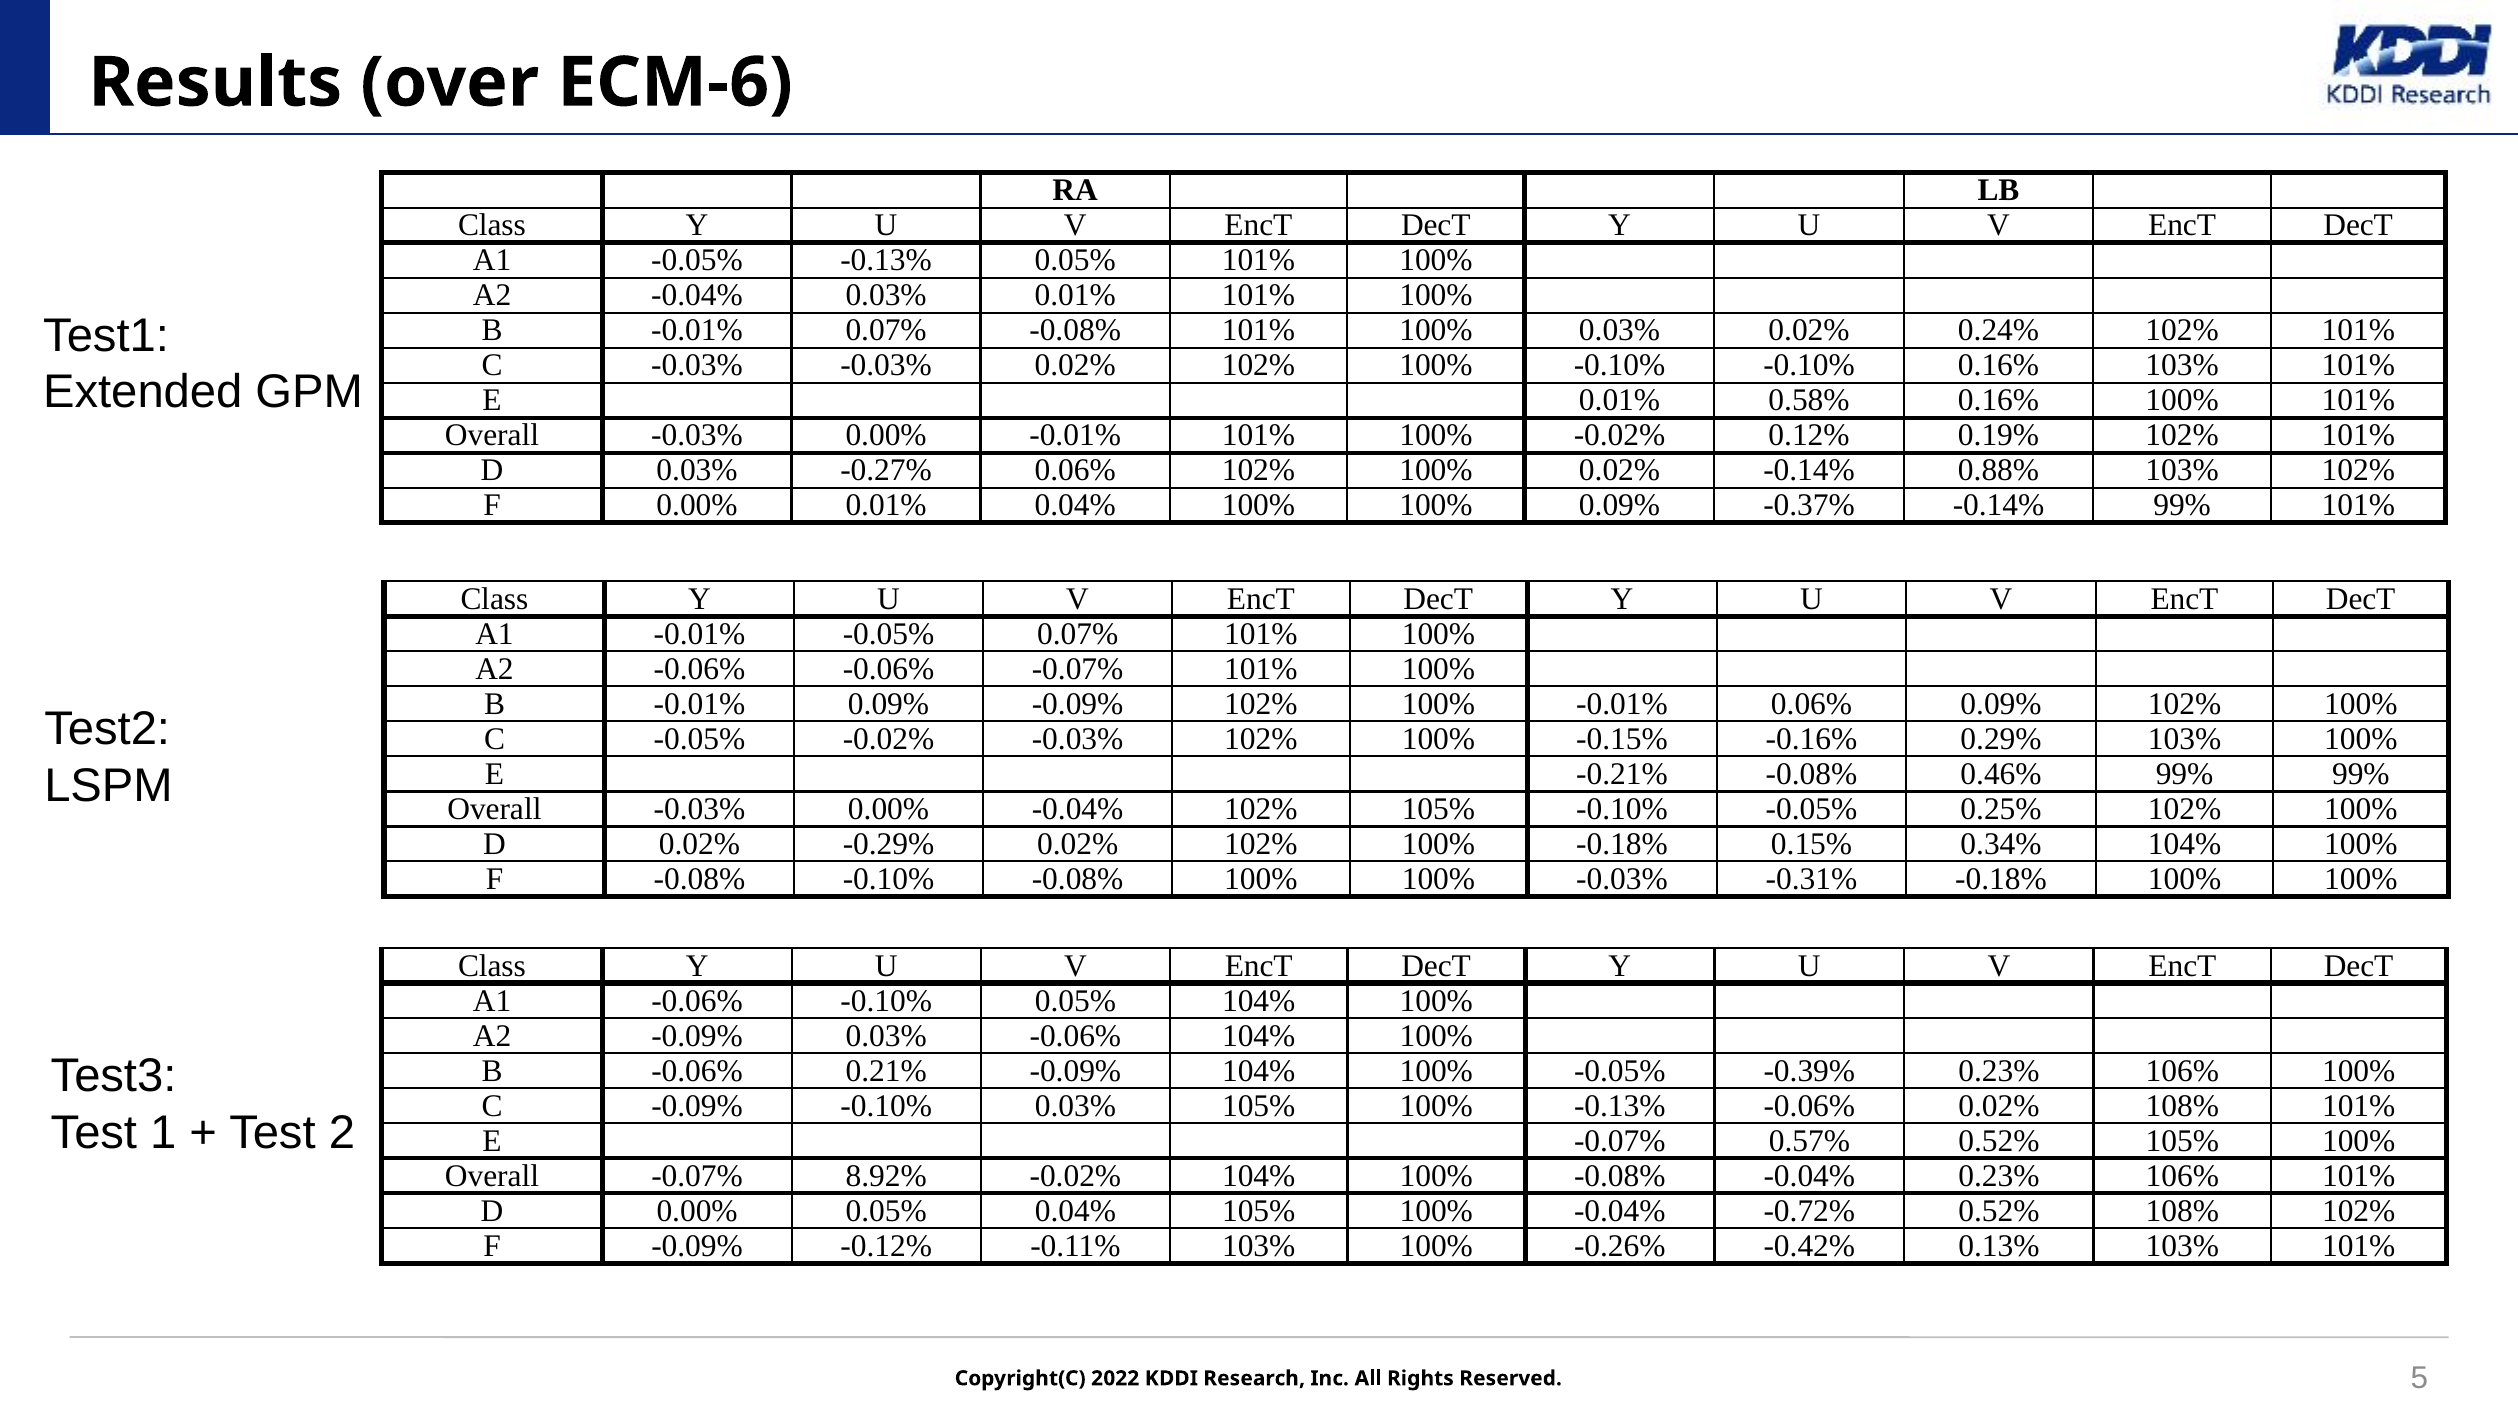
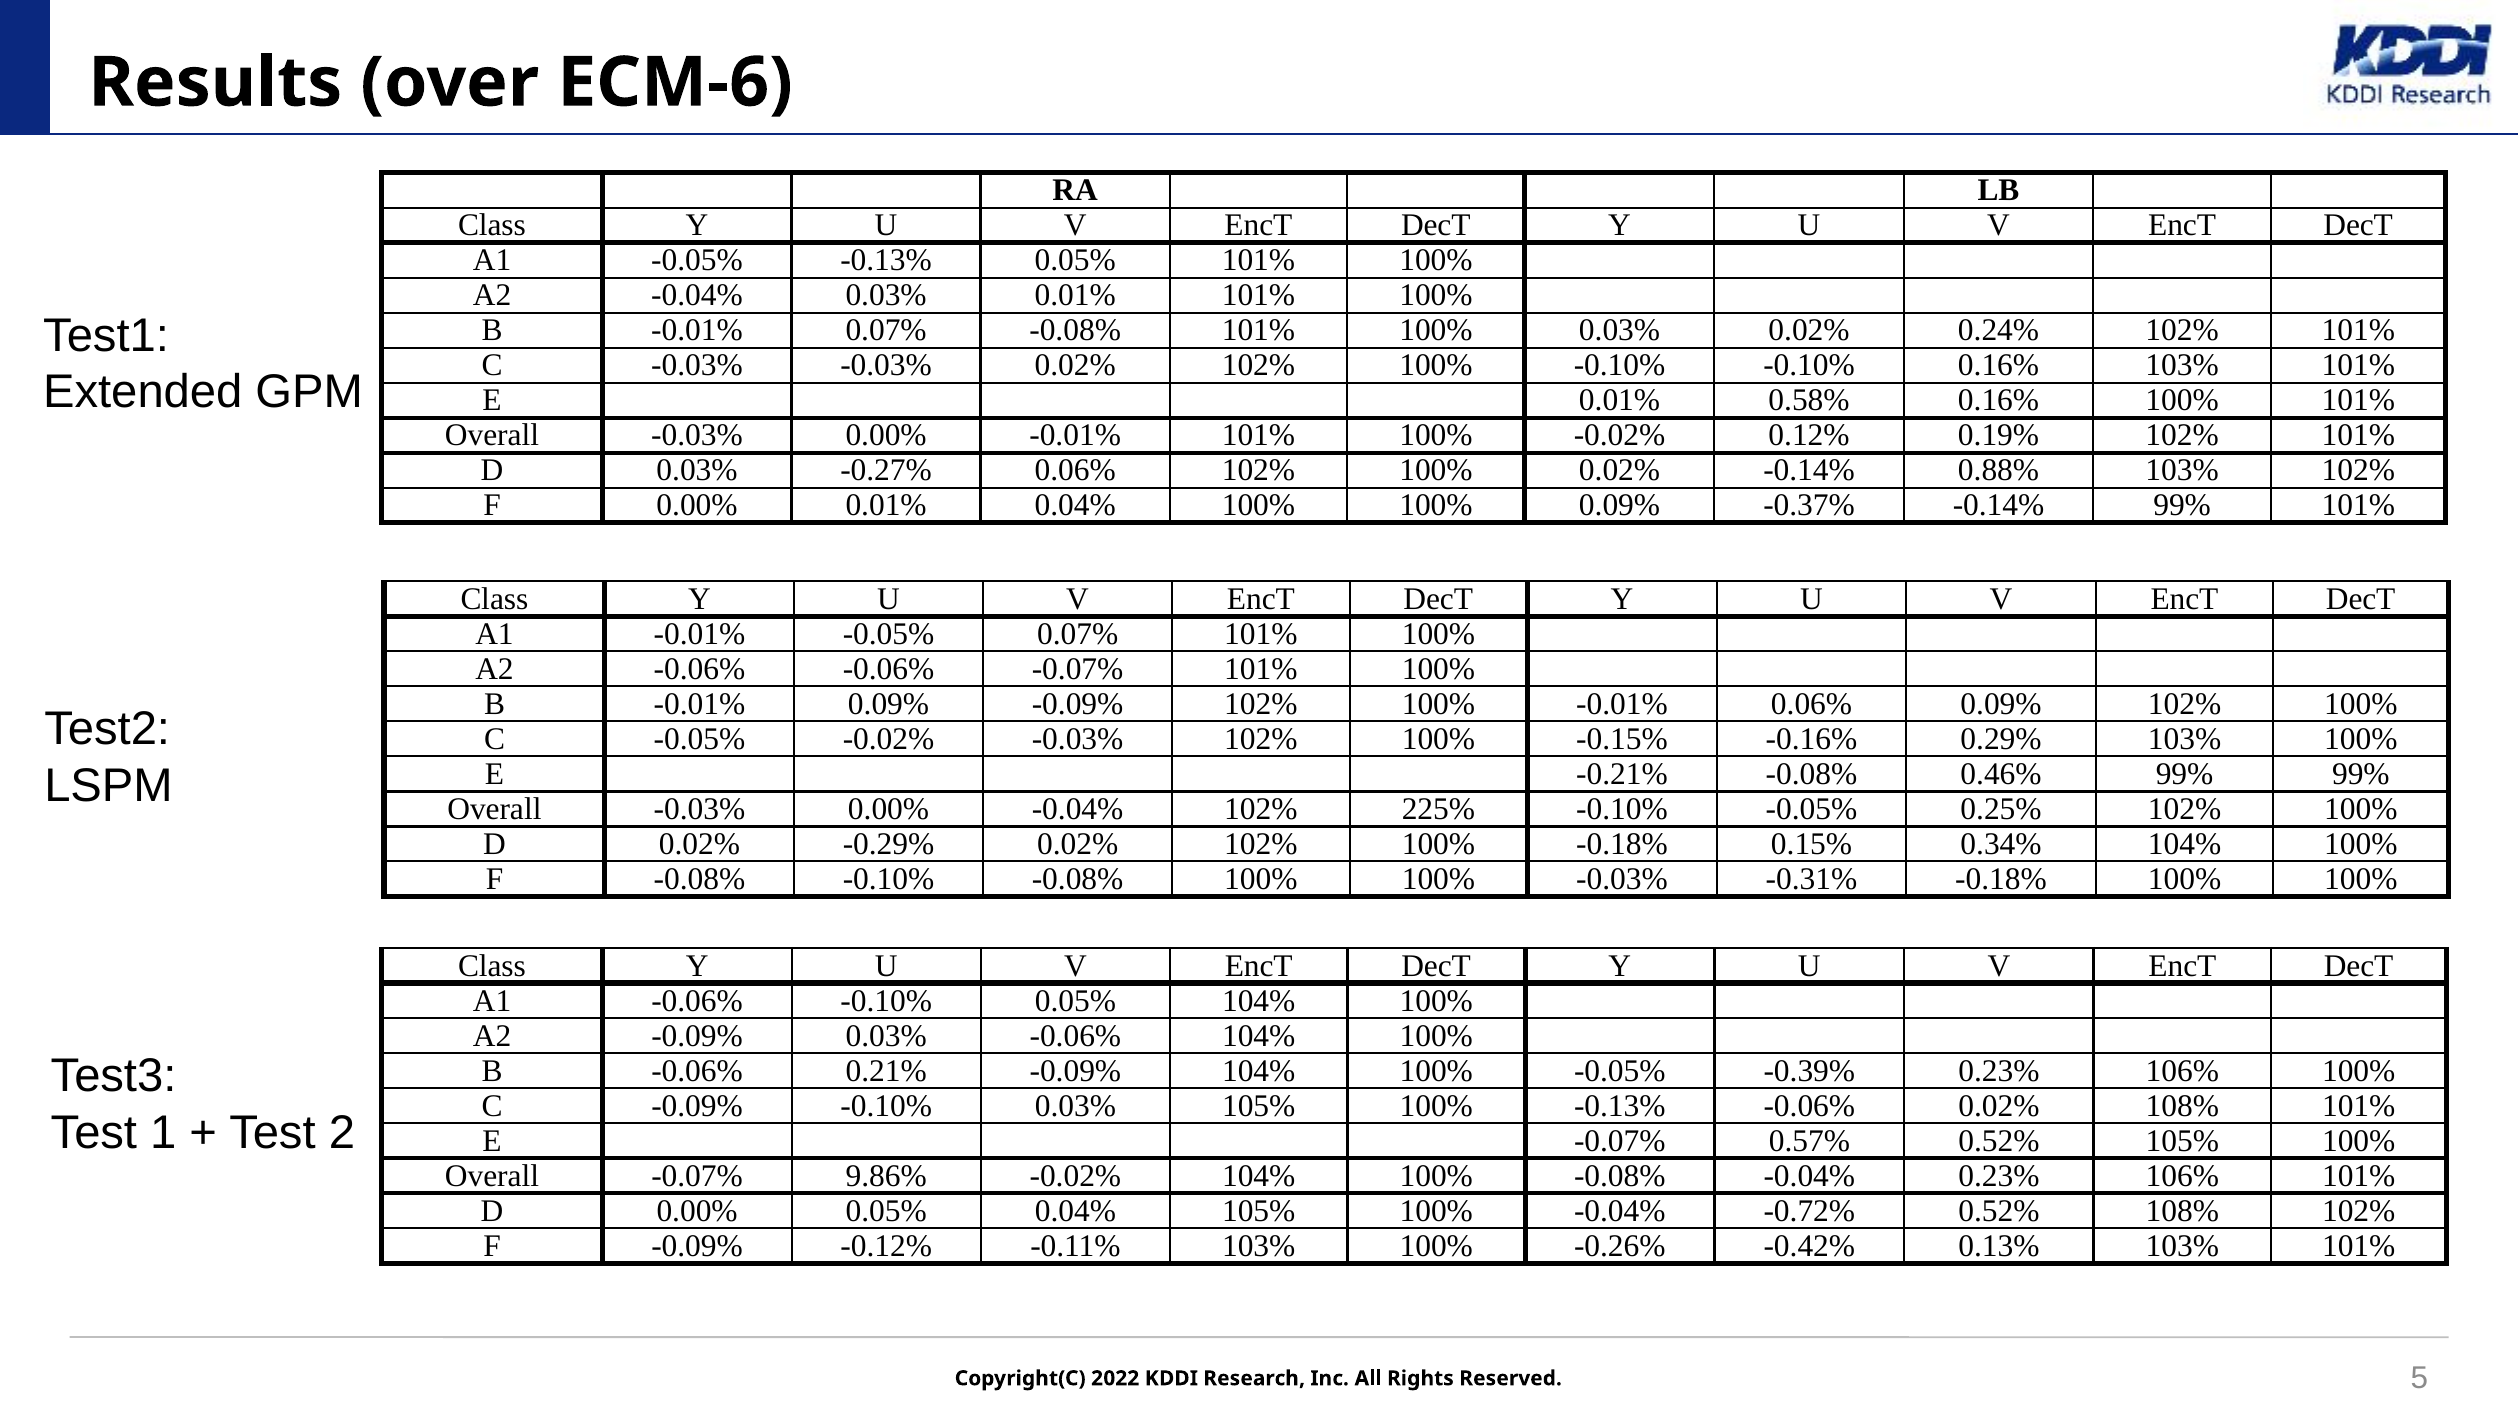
102% 105%: 105% -> 225% (1438, 809)
8.92%: 8.92% -> 9.86% (886, 1176)
